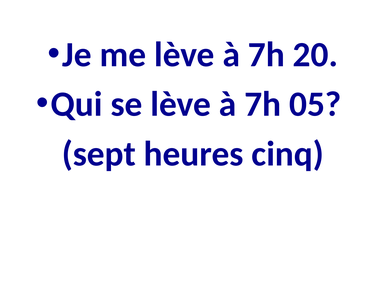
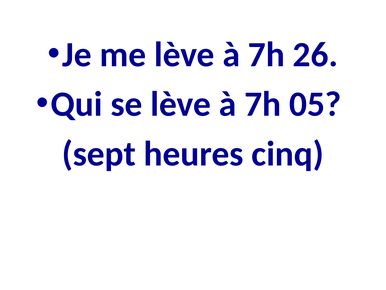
20: 20 -> 26 (315, 55)
